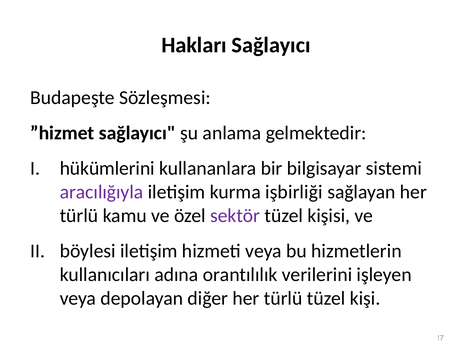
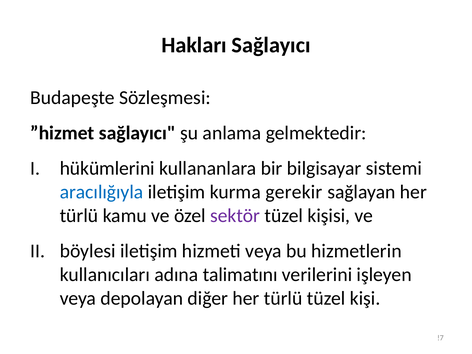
aracılığıyla colour: purple -> blue (102, 192)
işbirliği: işbirliği -> gerekir (294, 192)
orantılılık: orantılılık -> talimatını (240, 275)
